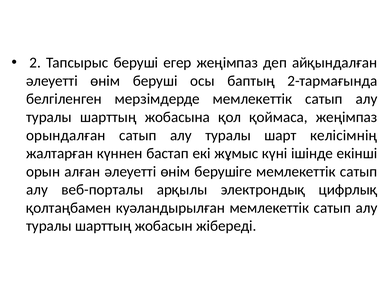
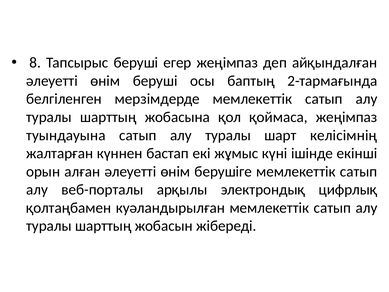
2: 2 -> 8 (35, 63)
орындалған: орындалған -> туындауына (66, 135)
